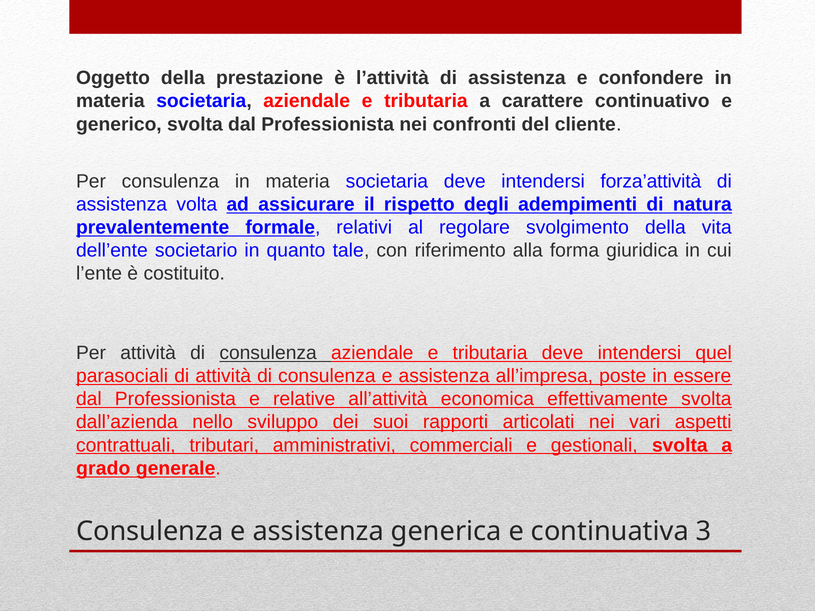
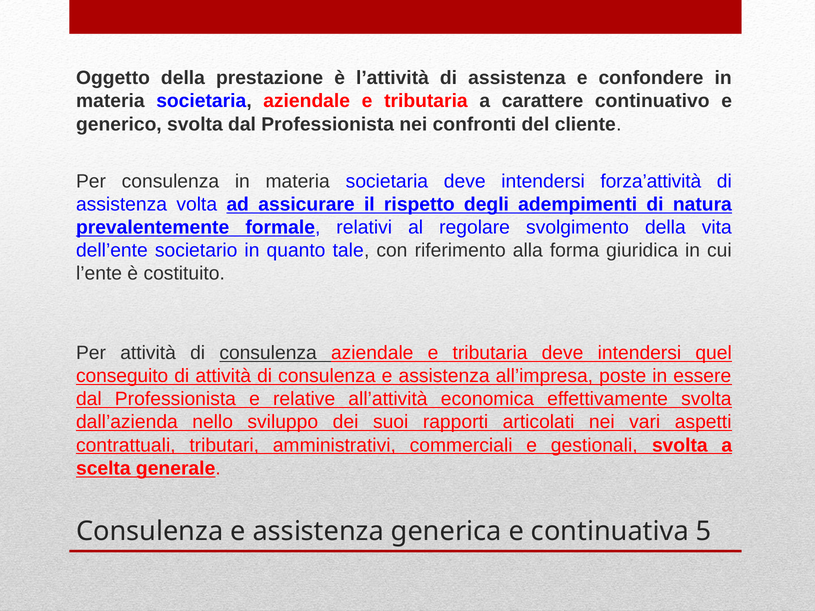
parasociali: parasociali -> conseguito (122, 376)
grado: grado -> scelta (103, 468)
3: 3 -> 5 (704, 532)
